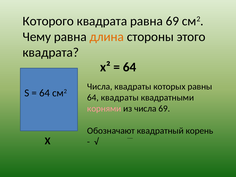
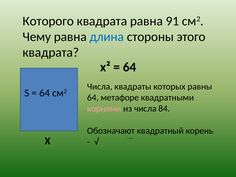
равна 69: 69 -> 91 (172, 21)
длина colour: orange -> blue (107, 37)
64 квадраты: квадраты -> метафоре (120, 98)
числа 69: 69 -> 84 (164, 109)
